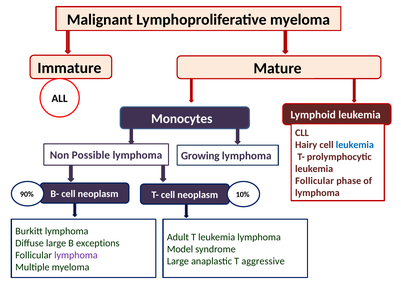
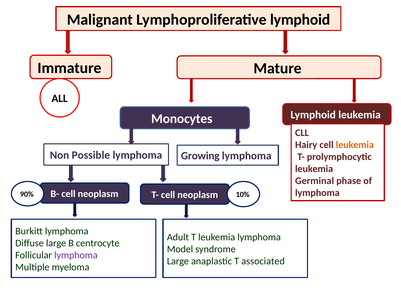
Lymphoproliferative myeloma: myeloma -> lymphoid (300, 20)
leukemia colour: blue -> orange (355, 145)
Follicular: Follicular -> Germinal (315, 181)
exceptions: exceptions -> centrocyte (98, 243)
aggressive: aggressive -> associated (263, 261)
